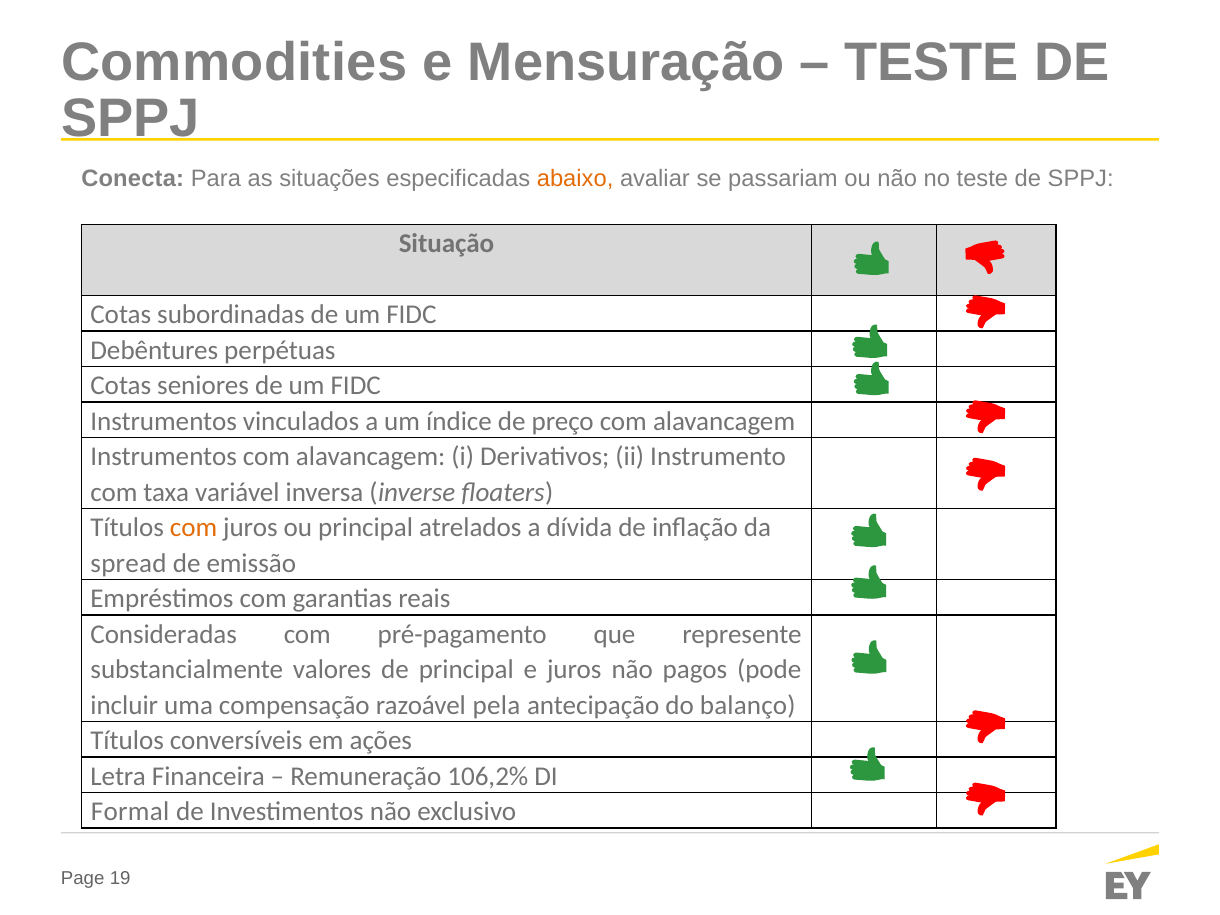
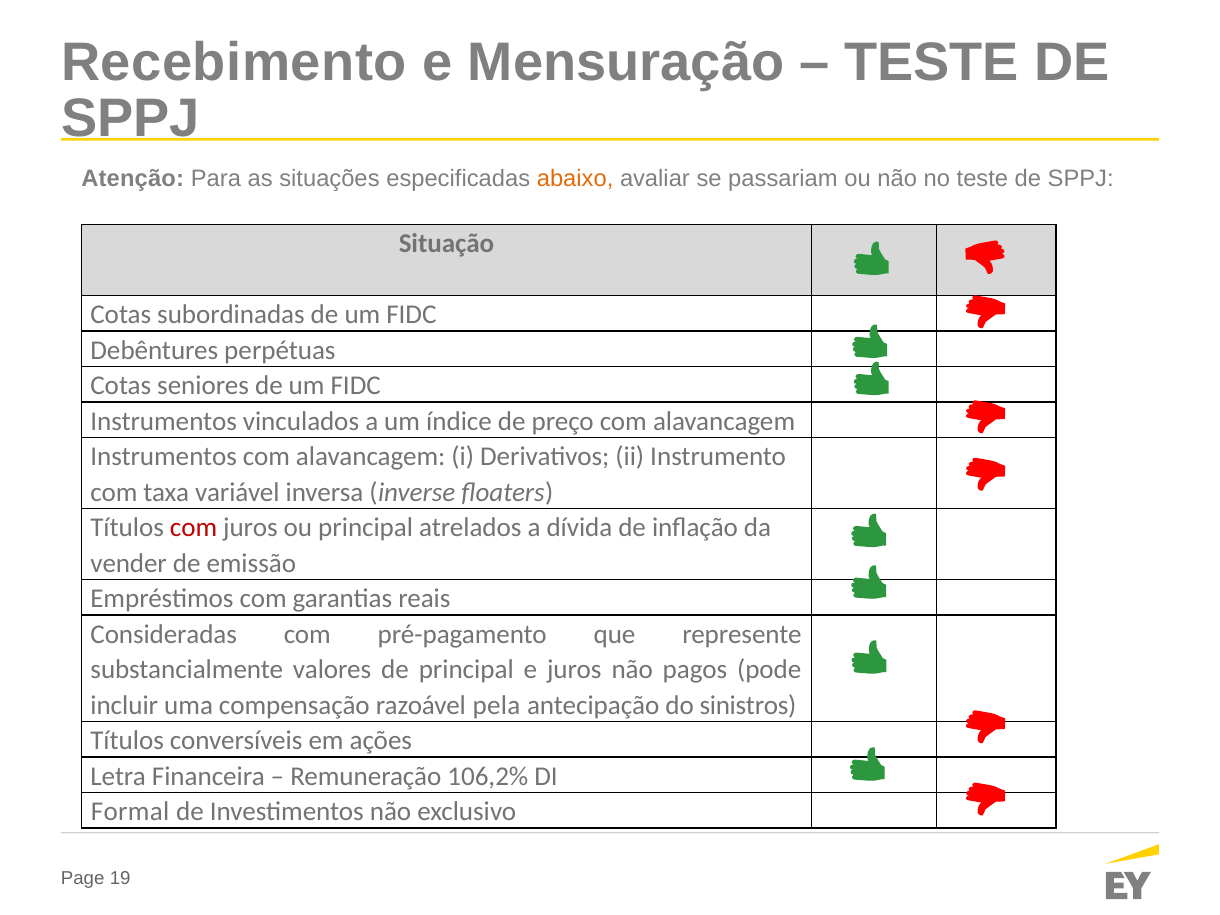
Commodities: Commodities -> Recebimento (234, 63)
Conecta: Conecta -> Atenção (133, 179)
com colour: orange -> red (194, 528)
spread: spread -> vender (129, 563)
balanço: balanço -> sinistros (748, 705)
